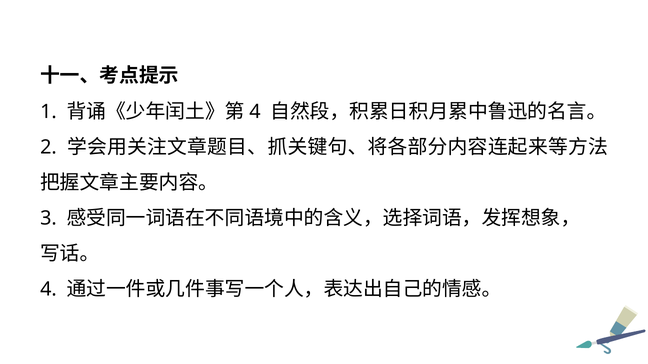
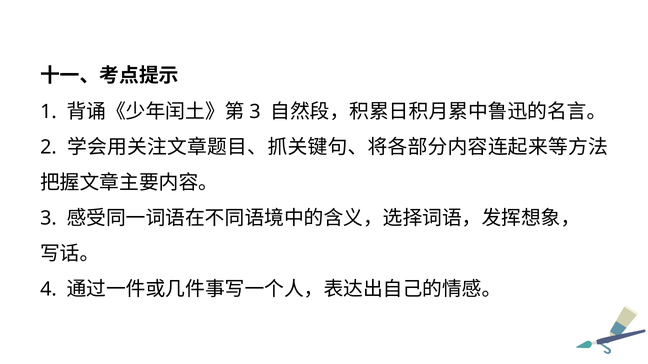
4: 4 -> 3 (255, 112)
